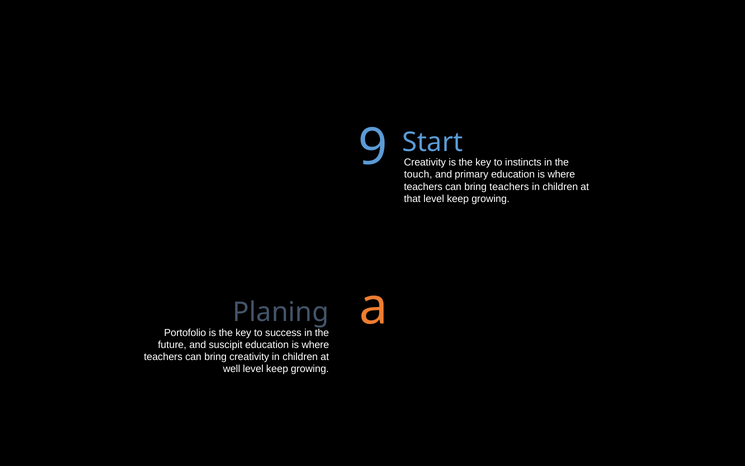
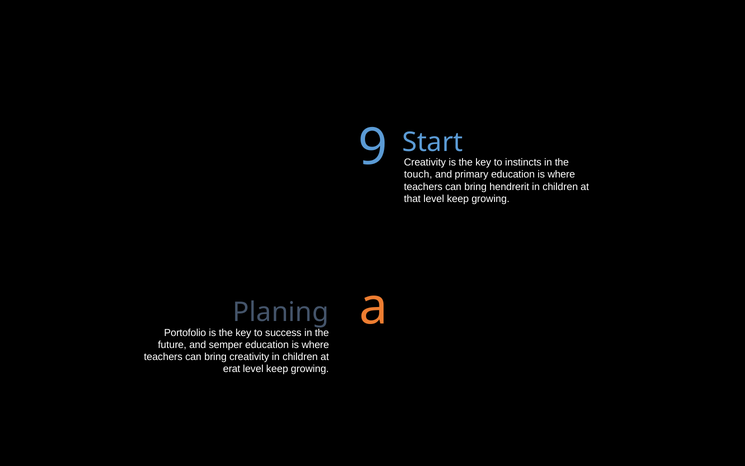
bring teachers: teachers -> hendrerit (509, 187)
suscipit: suscipit -> semper (226, 345)
well: well -> erat (232, 369)
